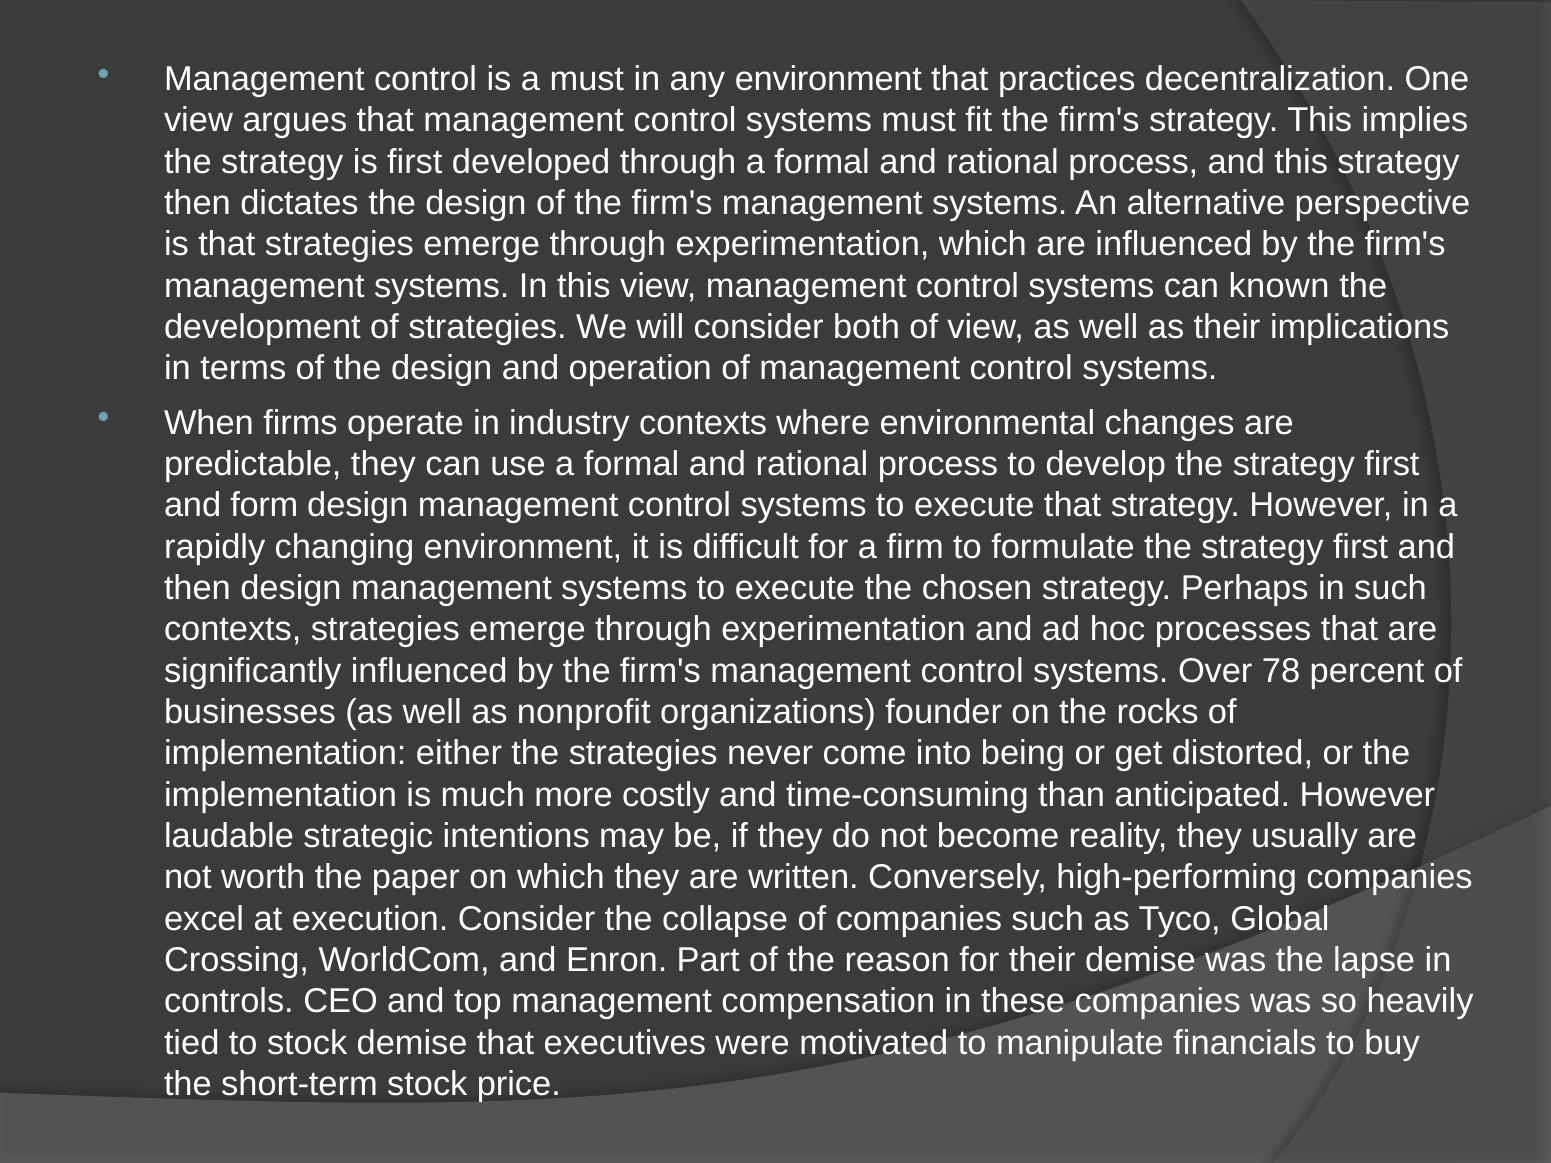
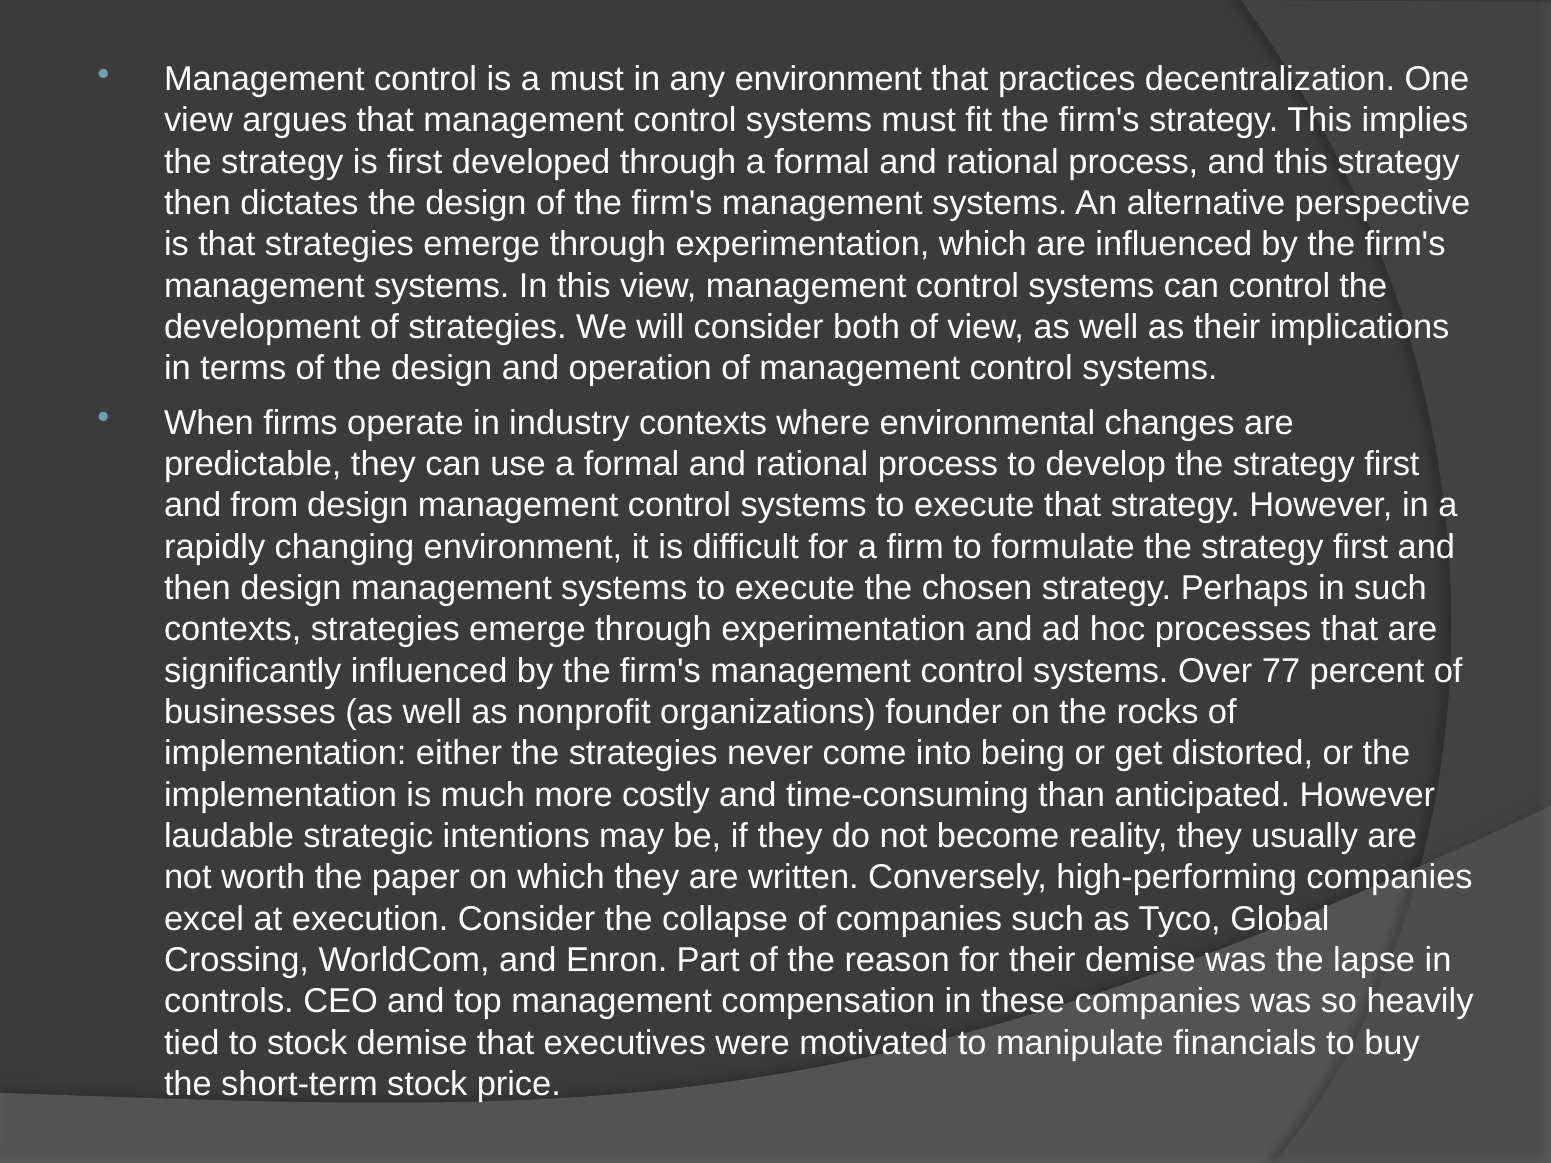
can known: known -> control (1279, 286)
form: form -> from (264, 506)
78: 78 -> 77 (1281, 671)
